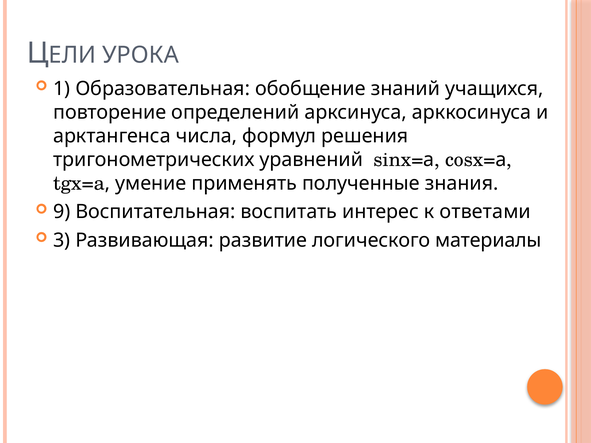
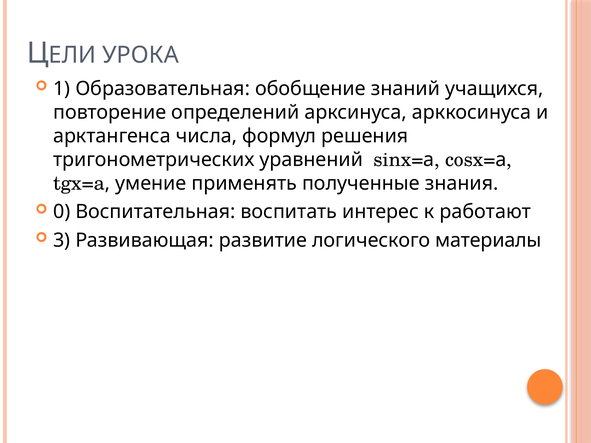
9: 9 -> 0 (62, 212)
ответами: ответами -> работают (485, 212)
